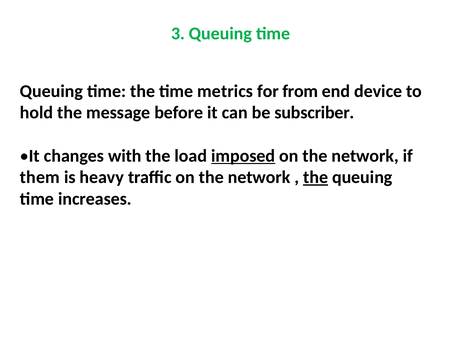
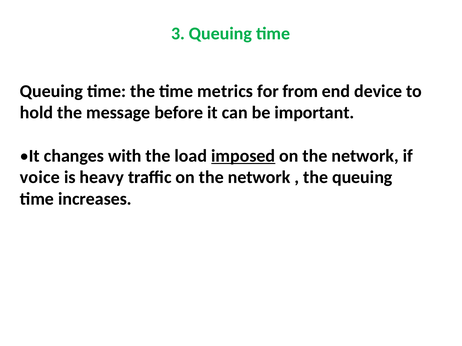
subscriber: subscriber -> important (314, 113)
them: them -> voice (40, 178)
the underline: present -> none (316, 178)
